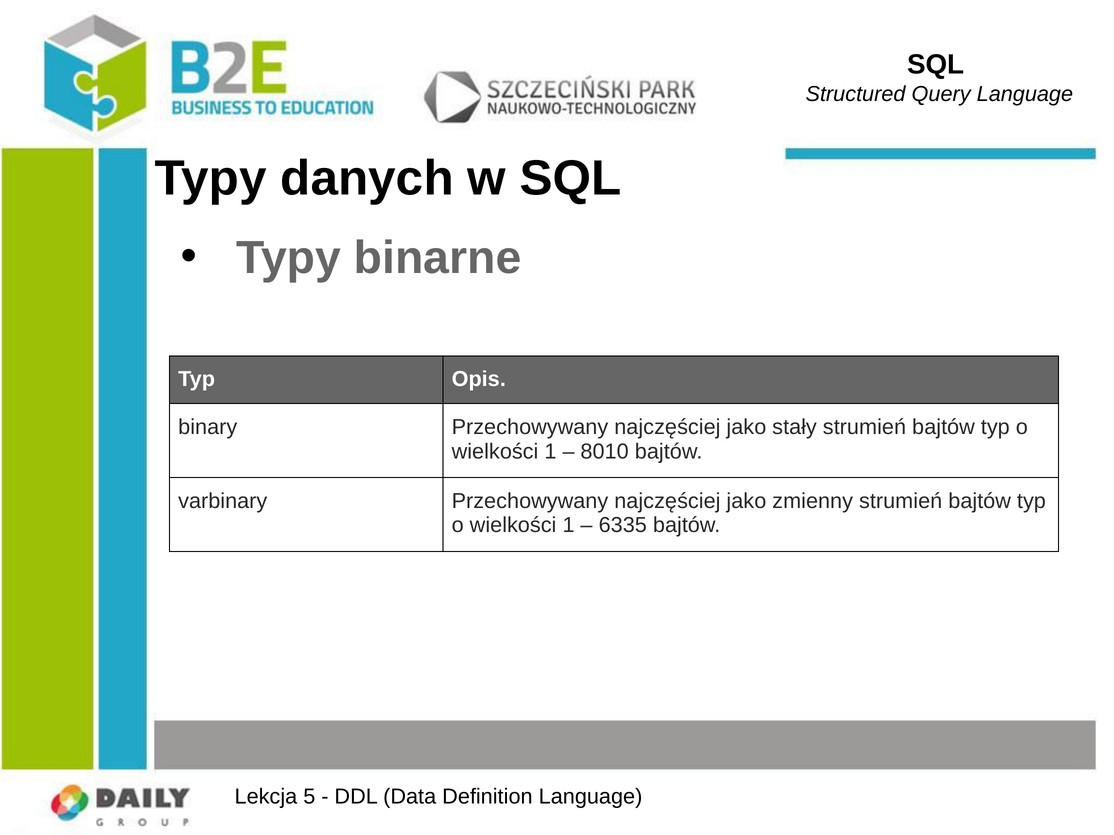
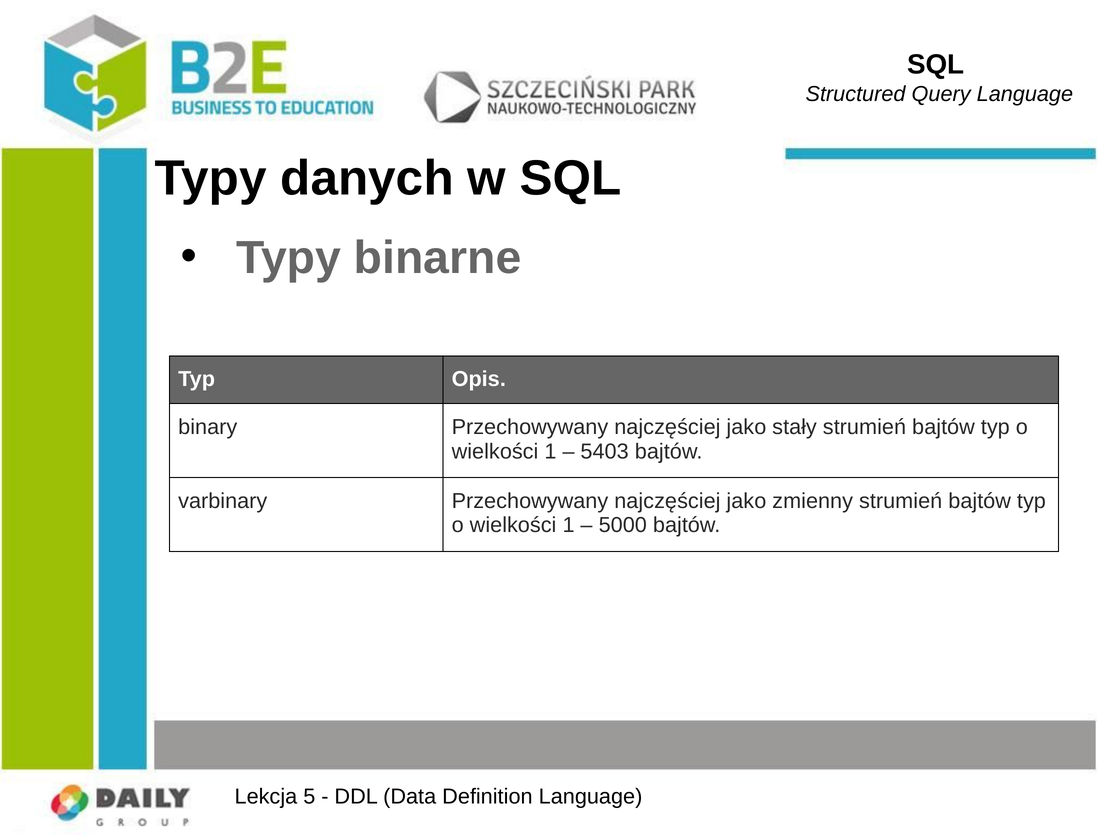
8010: 8010 -> 5403 (605, 452)
6335: 6335 -> 5000 (623, 526)
